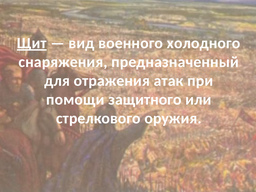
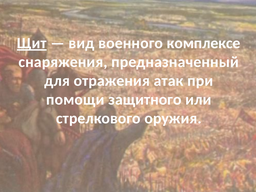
холодного: холодного -> комплексе (204, 43)
